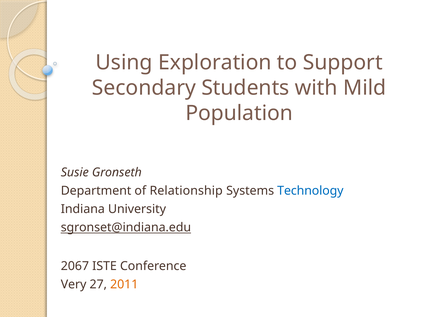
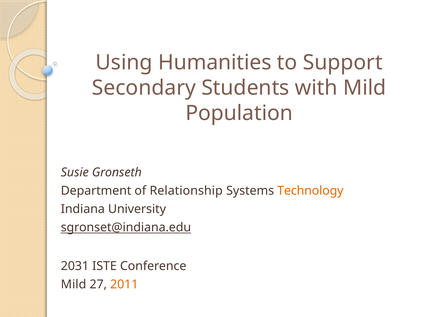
Exploration: Exploration -> Humanities (215, 63)
Technology colour: blue -> orange (310, 191)
2067: 2067 -> 2031 (75, 266)
Very: Very -> Mild (74, 285)
